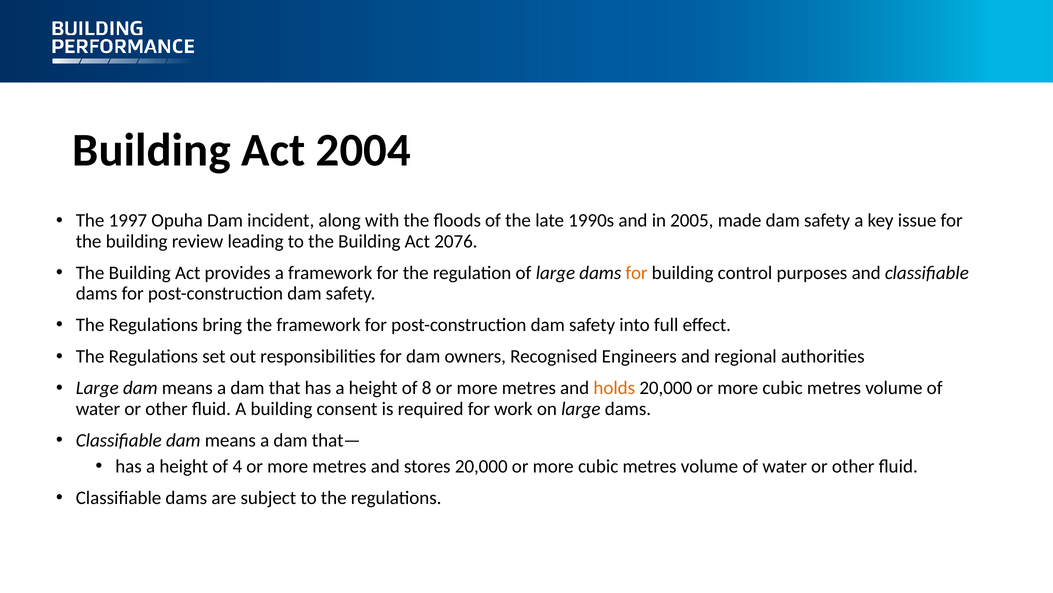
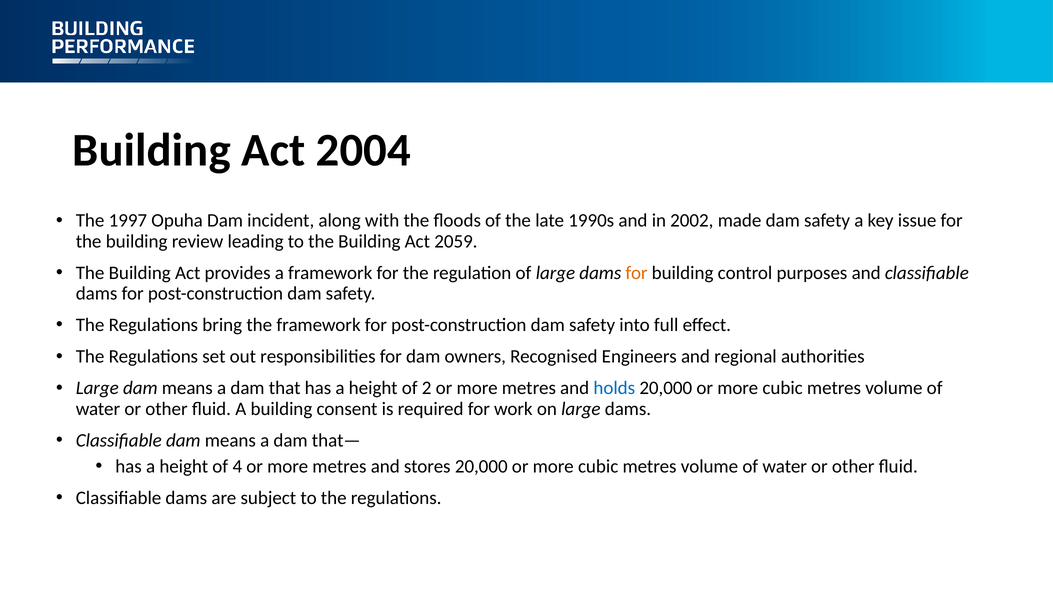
2005: 2005 -> 2002 (692, 220)
2076: 2076 -> 2059 (456, 241)
8: 8 -> 2 (427, 388)
holds colour: orange -> blue (614, 388)
